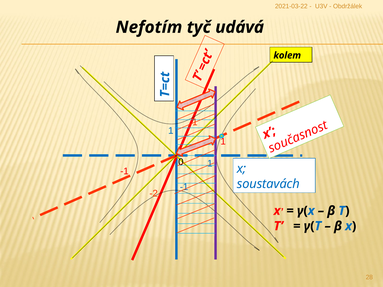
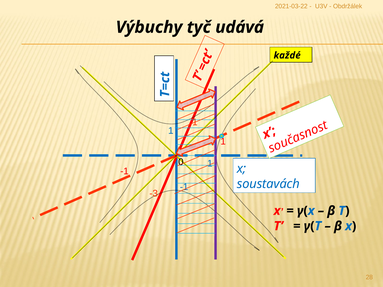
Nefotím: Nefotím -> Výbuchy (149, 27)
kolem: kolem -> každé (287, 55)
-2: -2 -> -3 (154, 194)
